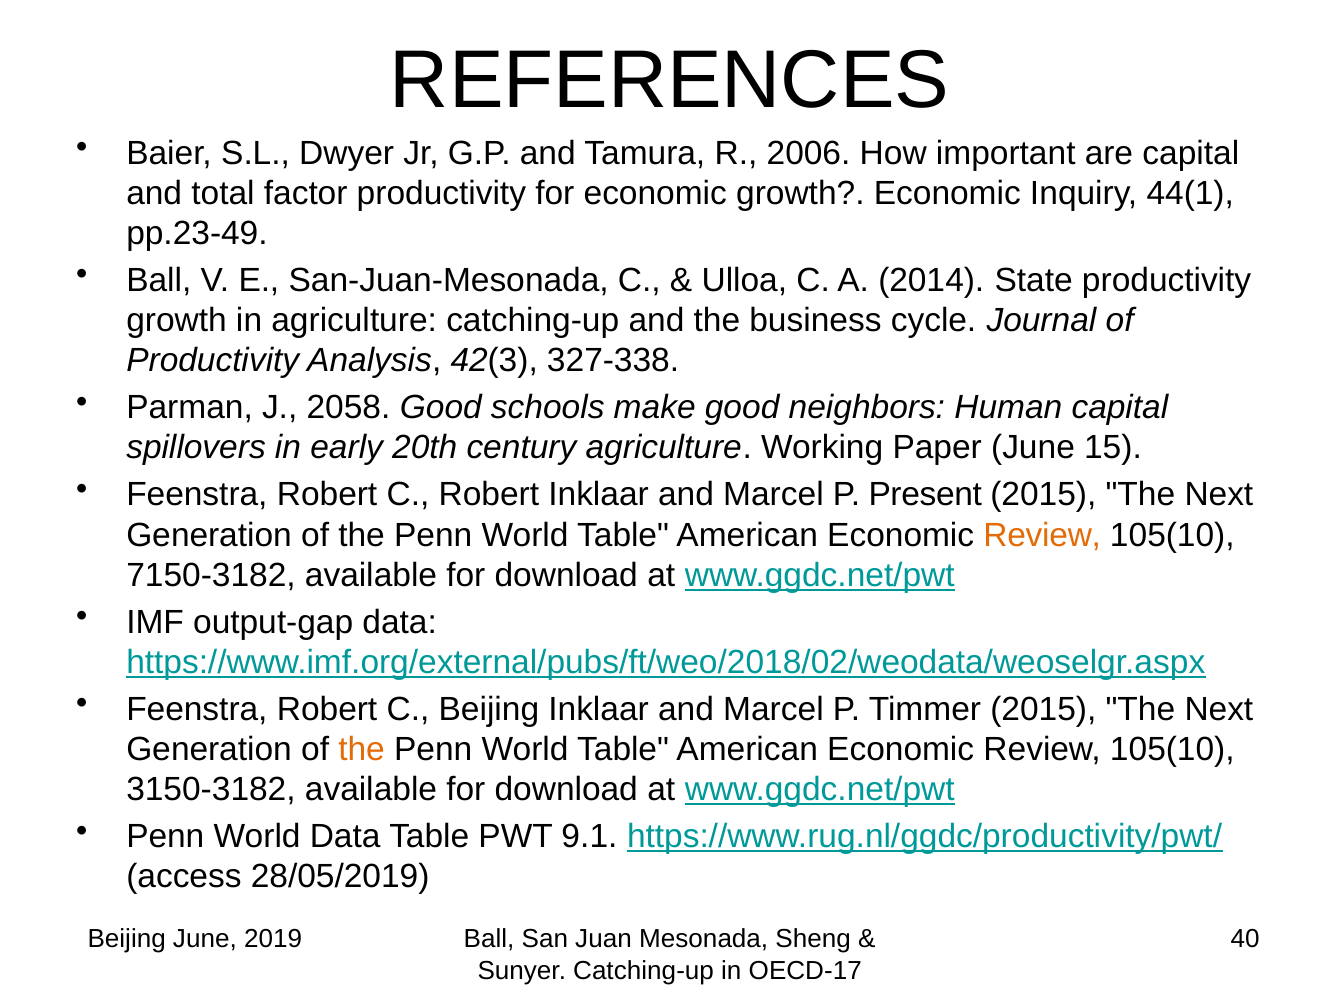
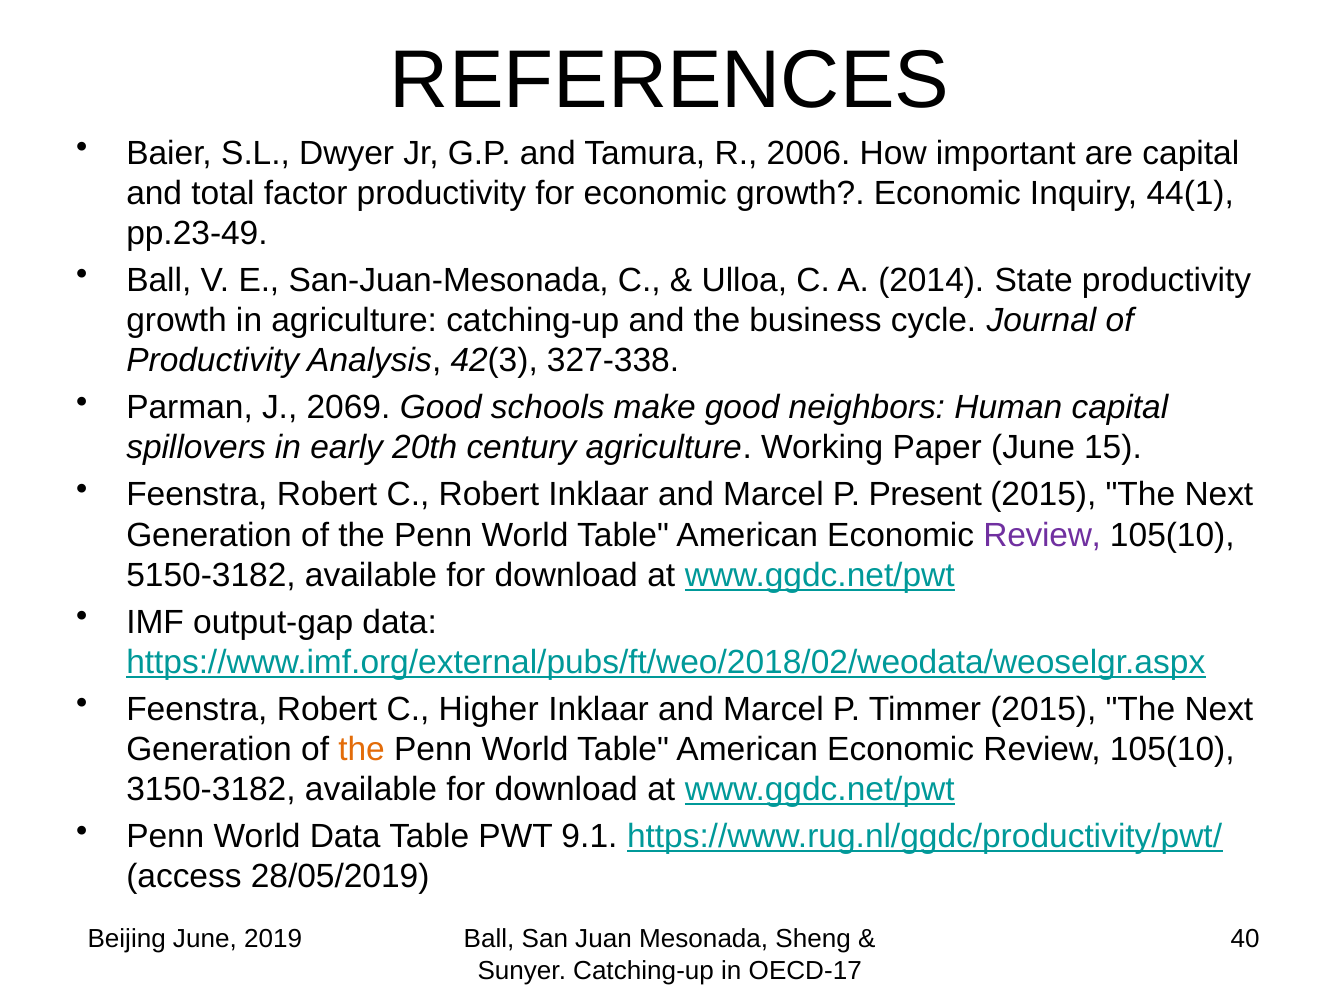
2058: 2058 -> 2069 (348, 408)
Review colour: orange -> purple (1042, 535)
7150-3182: 7150-3182 -> 5150-3182 (211, 575)
C Beijing: Beijing -> Higher (489, 709)
